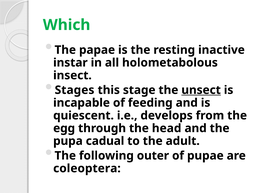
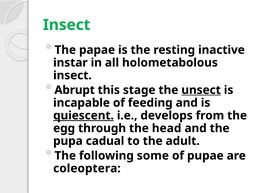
Which: Which -> Insect (67, 25)
Stages: Stages -> Abrupt (75, 90)
quiescent underline: none -> present (84, 115)
outer: outer -> some (153, 155)
